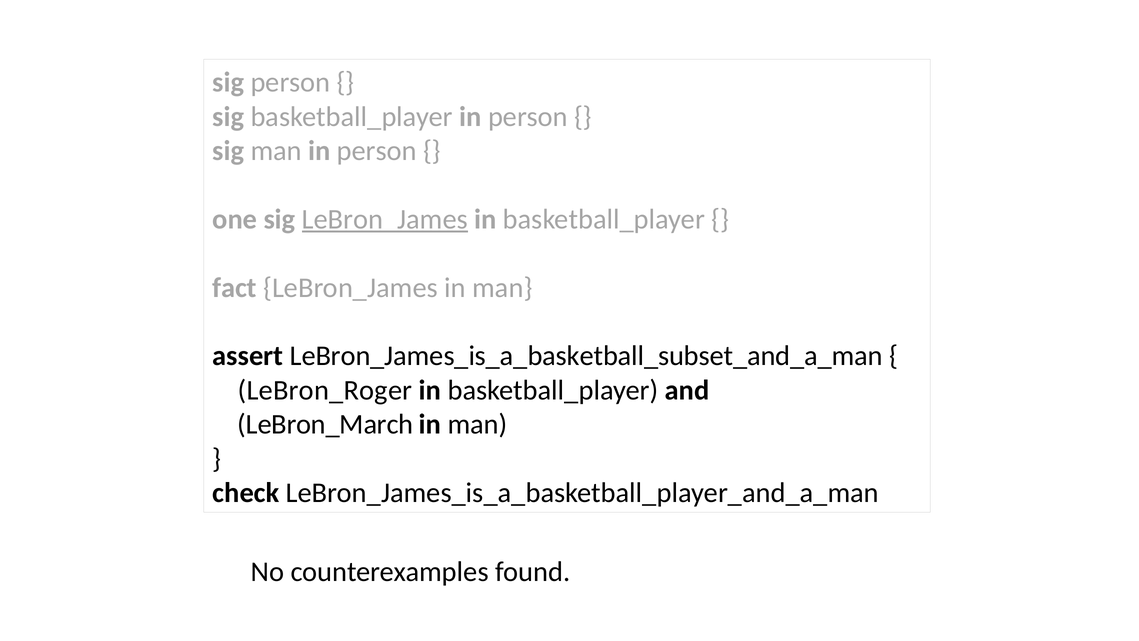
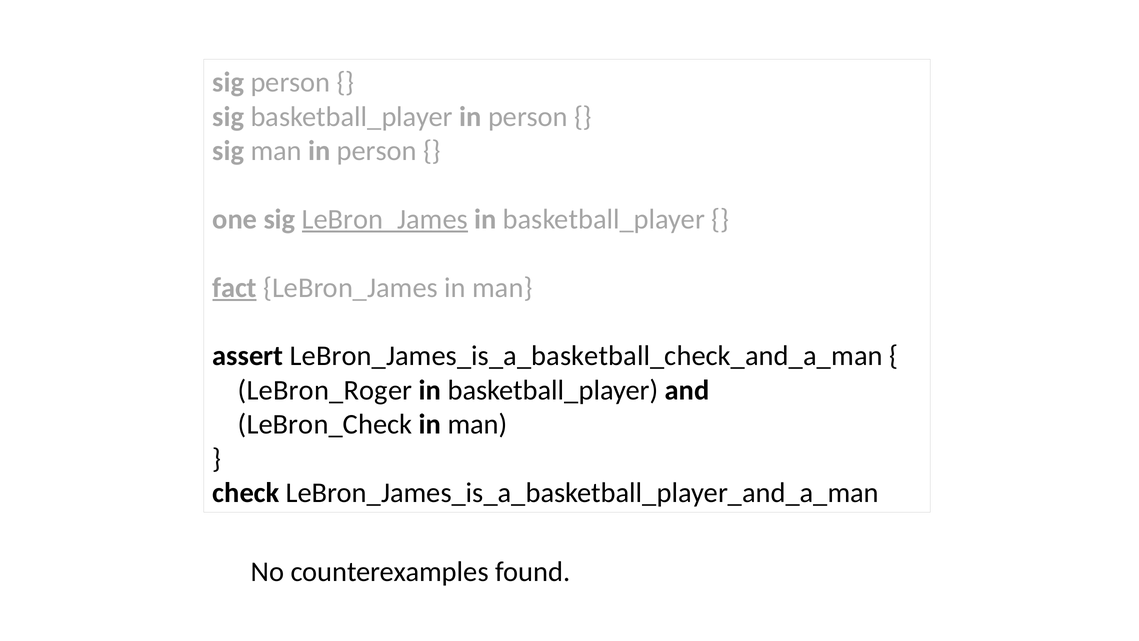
fact underline: none -> present (235, 288)
LeBron_James_is_a_basketball_subset_and_a_man: LeBron_James_is_a_basketball_subset_and_a_man -> LeBron_James_is_a_basketball_check_and_a_man (586, 356)
LeBron_March: LeBron_March -> LeBron_Check (325, 424)
